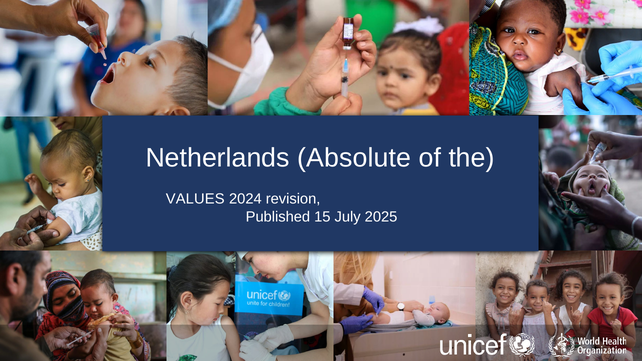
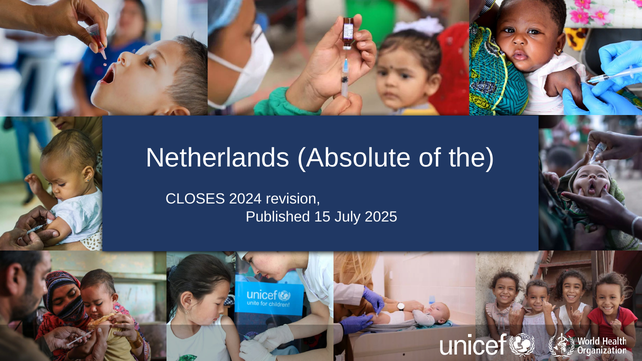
VALUES: VALUES -> CLOSES (195, 199)
